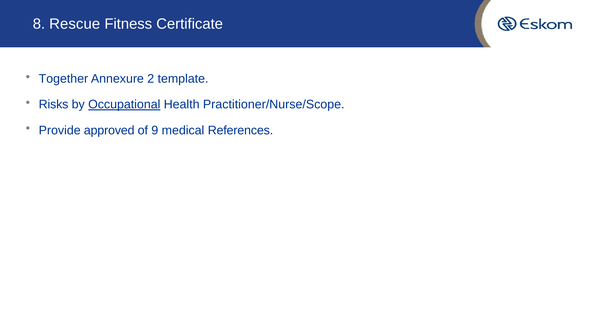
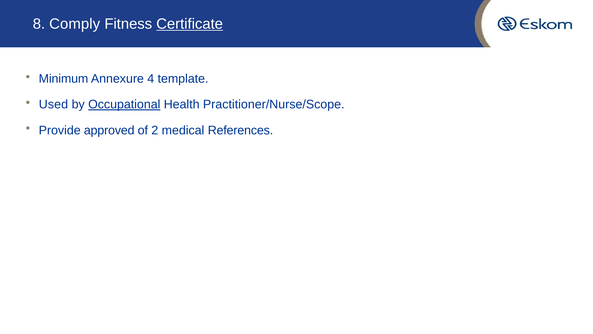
Rescue: Rescue -> Comply (75, 24)
Certificate underline: none -> present (190, 24)
Together: Together -> Minimum (64, 79)
2: 2 -> 4 (151, 79)
Risks: Risks -> Used (53, 104)
9: 9 -> 2 (155, 130)
